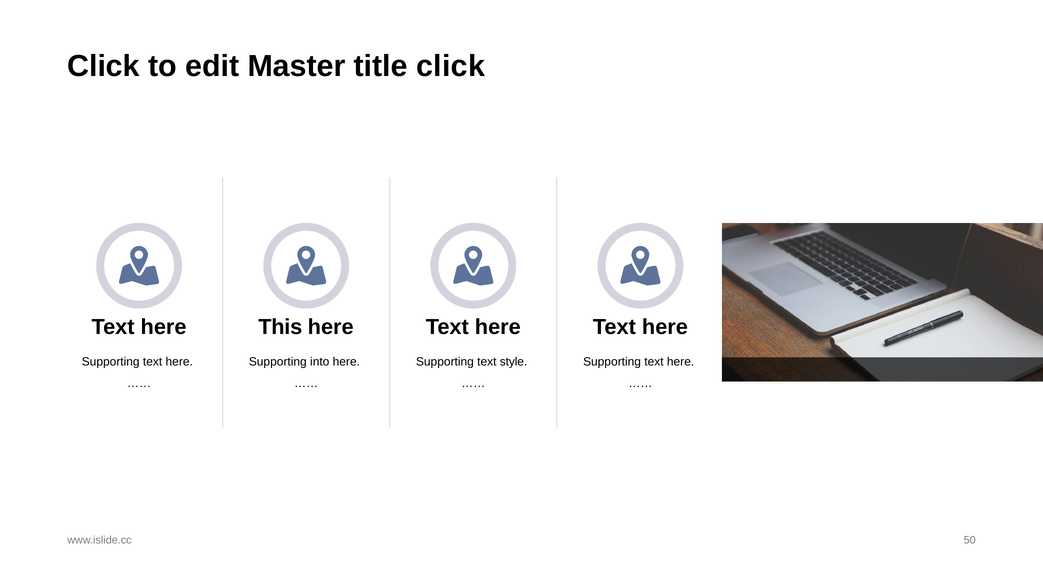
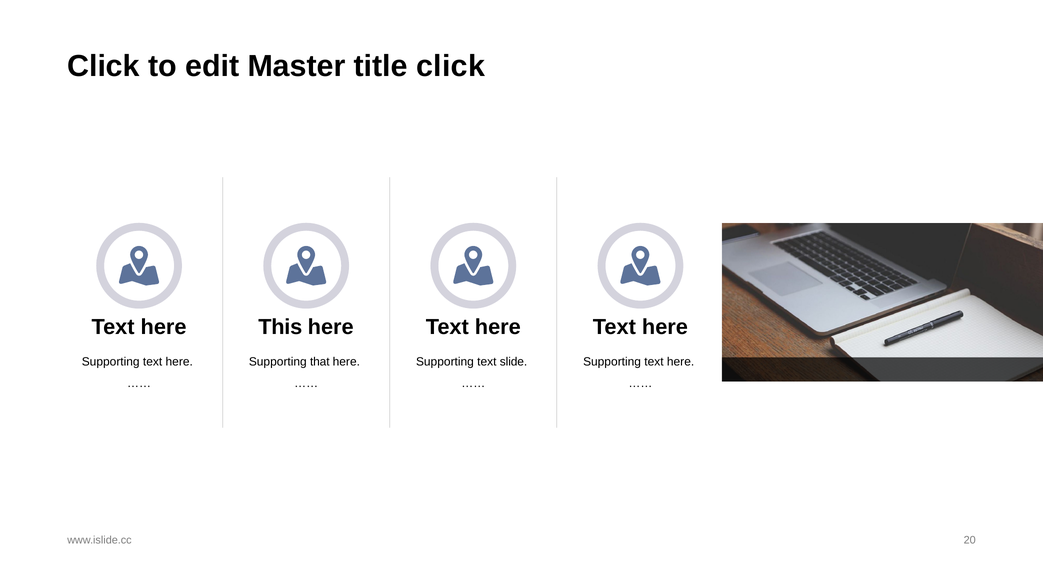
into: into -> that (320, 362)
style: style -> slide (514, 362)
50: 50 -> 20 (970, 540)
